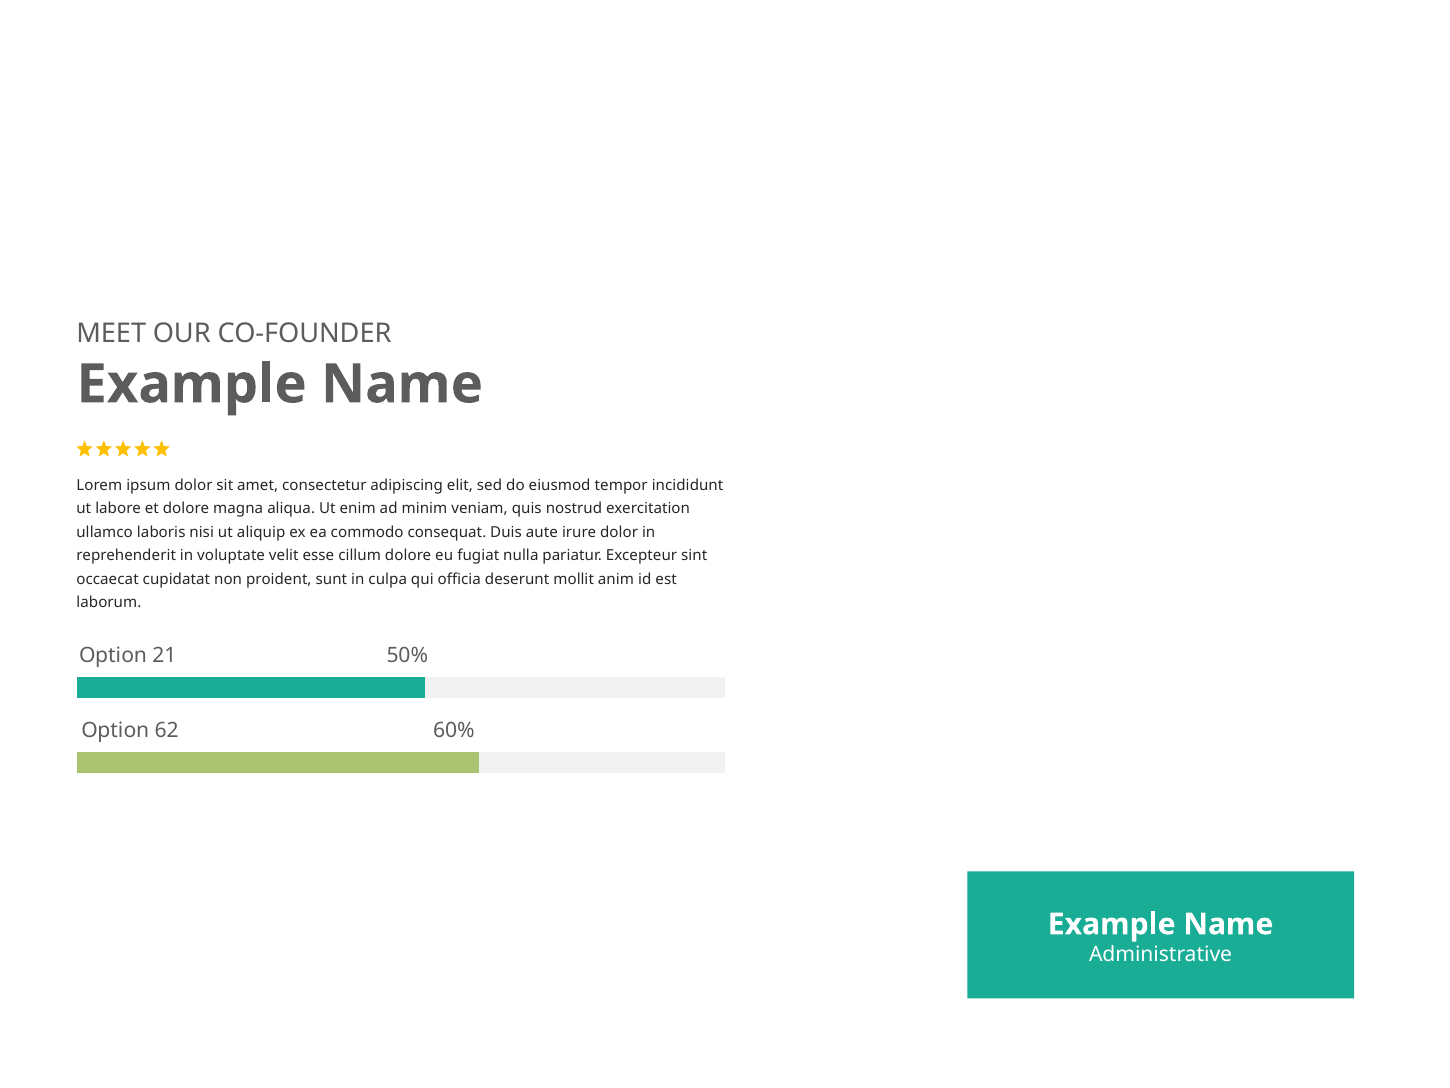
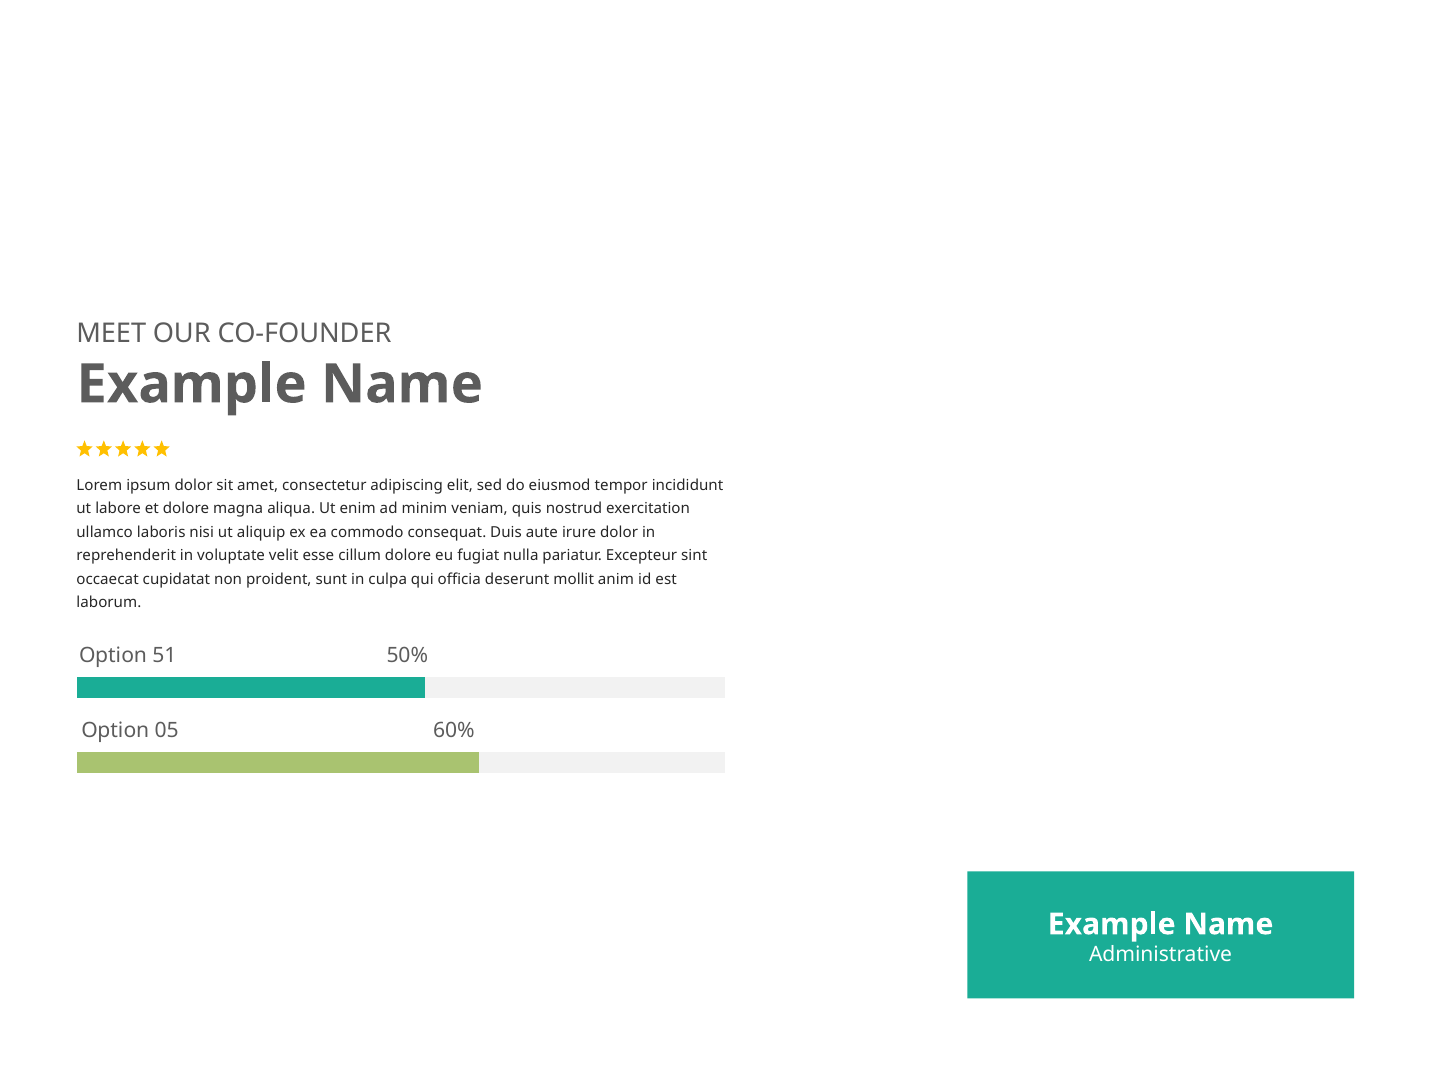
21: 21 -> 51 (164, 655)
62: 62 -> 05 (167, 730)
